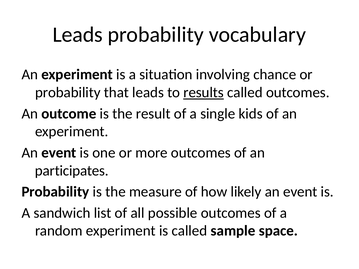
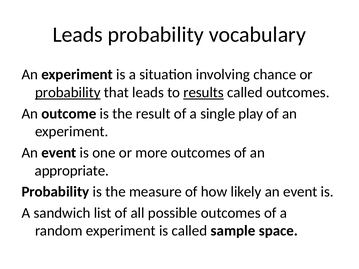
probability underline: none -> present (68, 93)
kids: kids -> play (251, 114)
participates: participates -> appropriate (72, 171)
